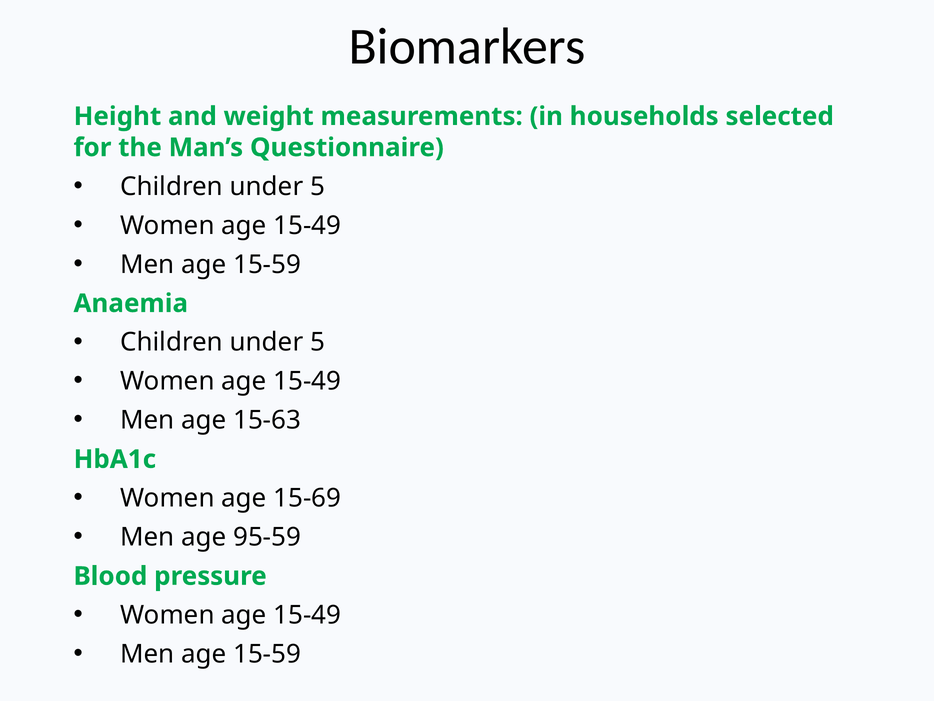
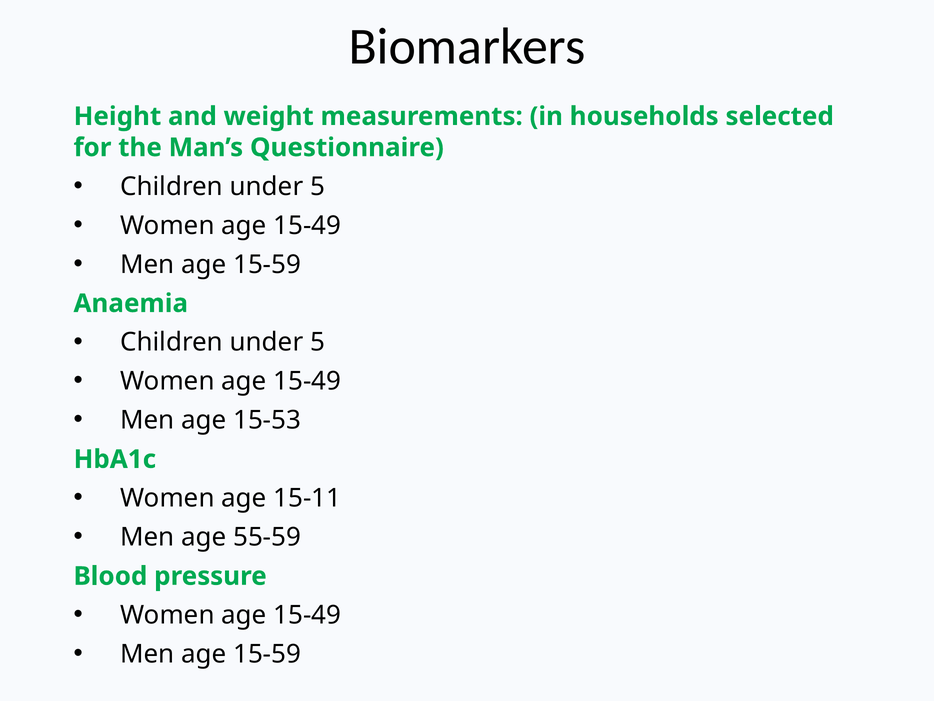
15-63: 15-63 -> 15-53 (267, 420)
15-69: 15-69 -> 15-11 (307, 498)
95-59: 95-59 -> 55-59 (267, 537)
